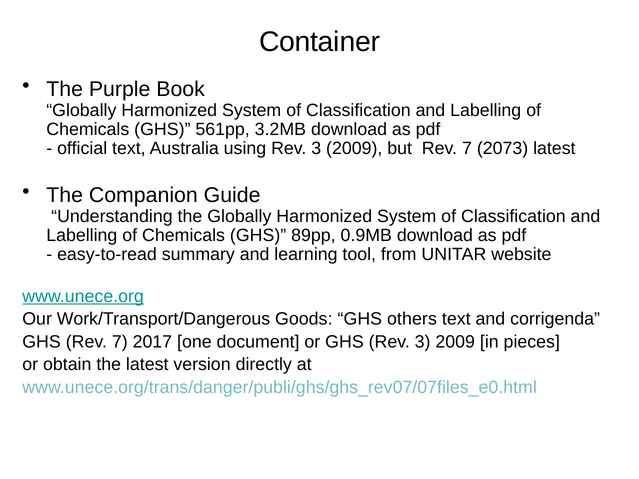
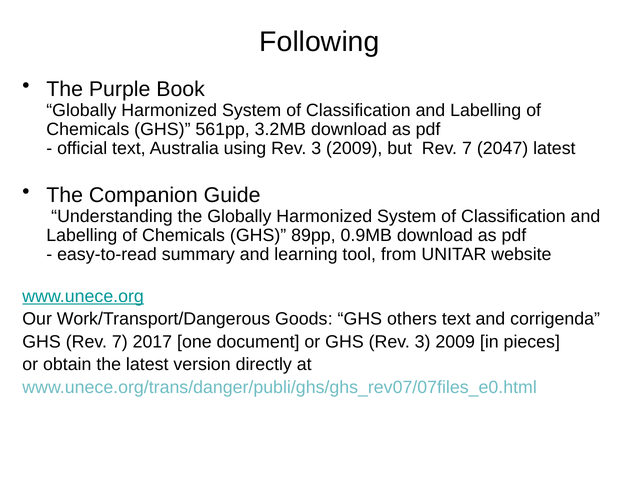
Container: Container -> Following (319, 42)
2073: 2073 -> 2047 (503, 149)
